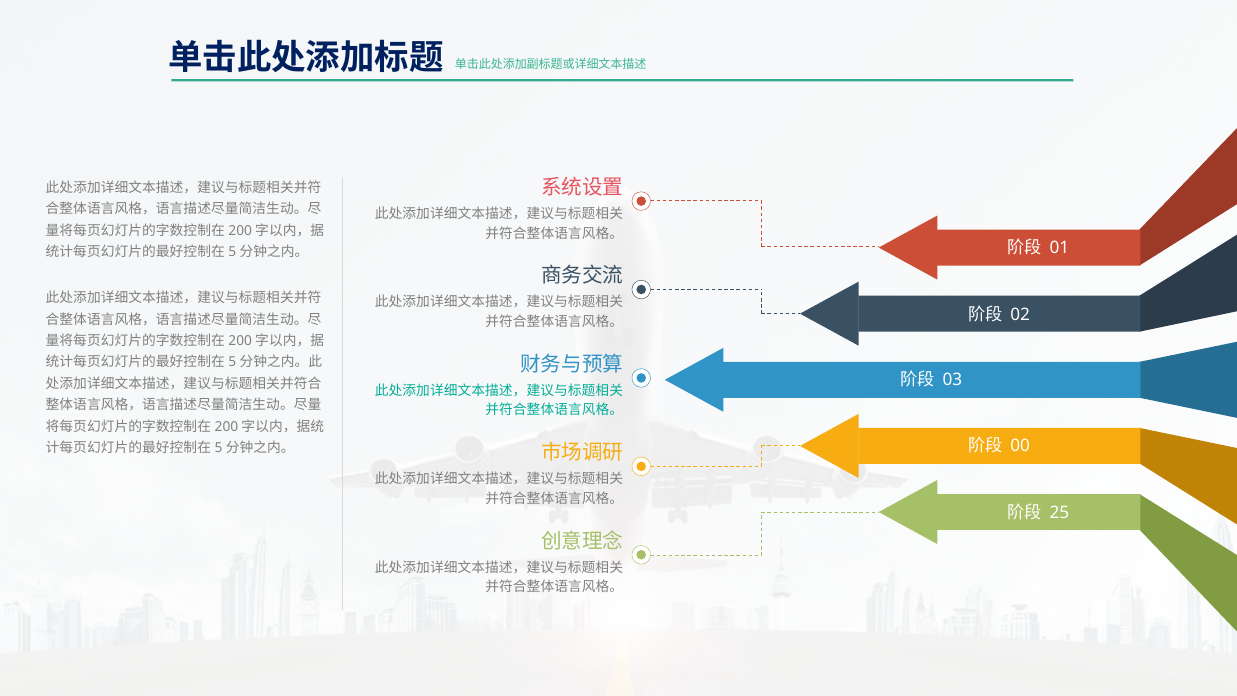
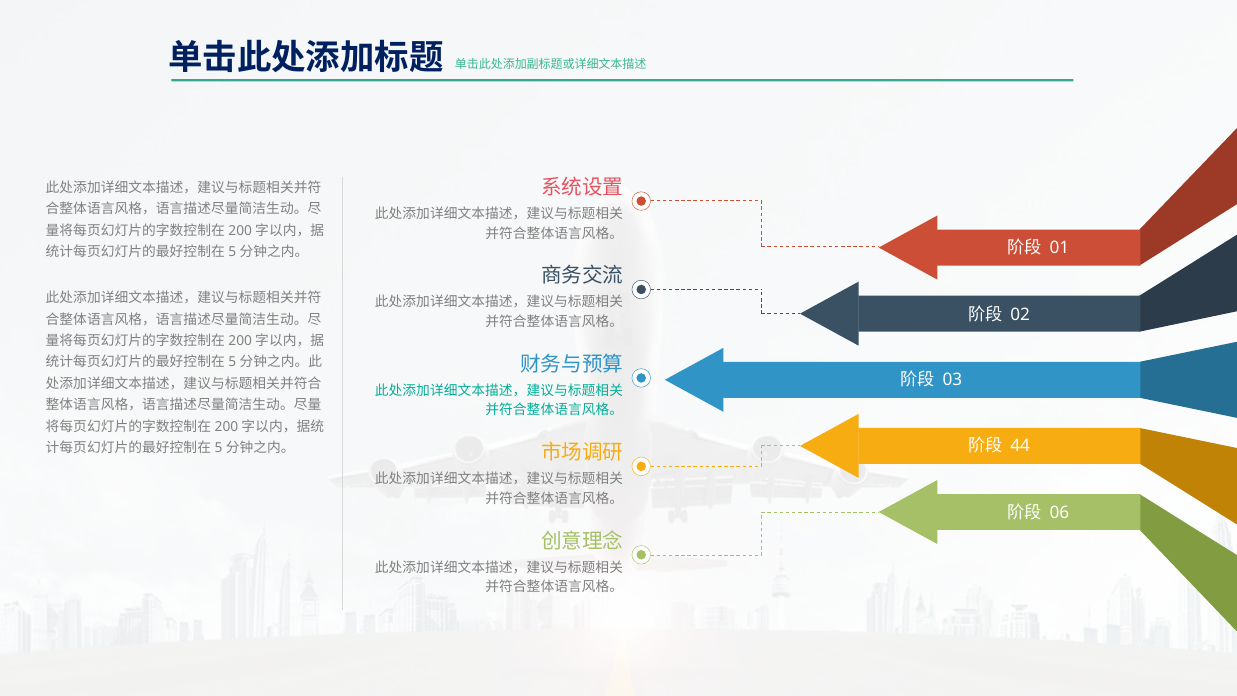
00: 00 -> 44 (1020, 446)
25: 25 -> 06 (1059, 513)
